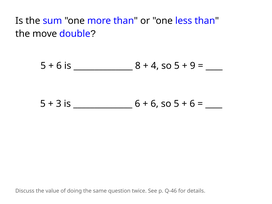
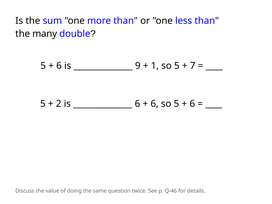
move: move -> many (45, 34)
8: 8 -> 9 (138, 66)
4: 4 -> 1 (155, 66)
9: 9 -> 7 (193, 66)
3: 3 -> 2 (59, 104)
